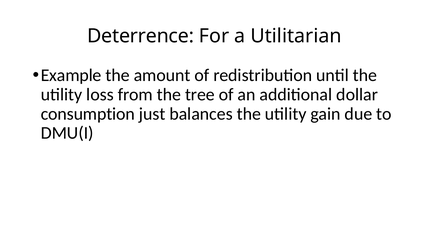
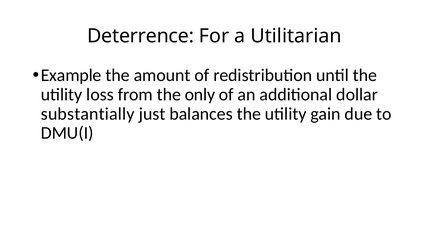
tree: tree -> only (200, 95)
consumption: consumption -> substantially (88, 114)
